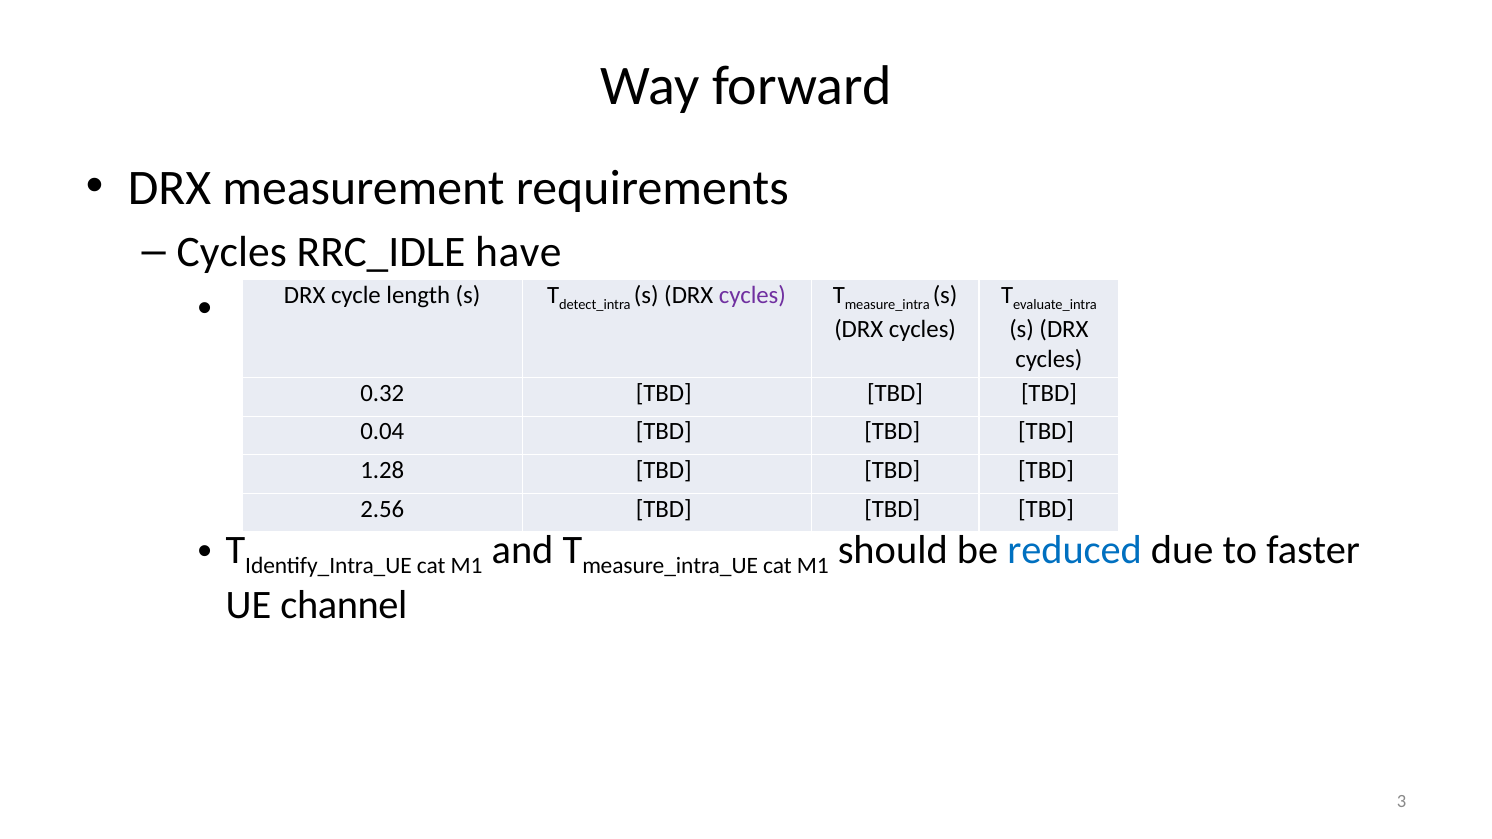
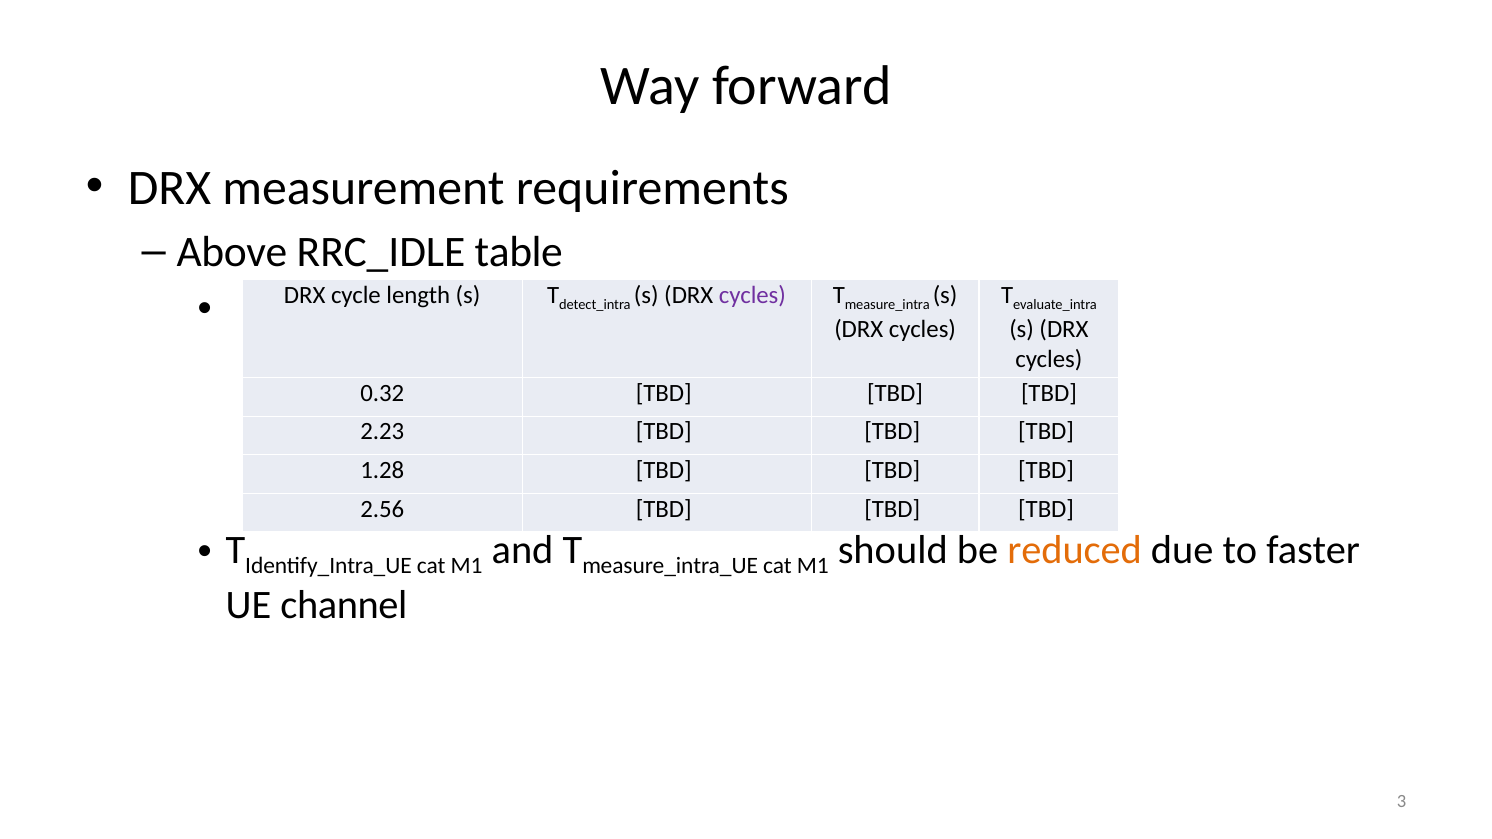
Cycles: Cycles -> Above (232, 252)
have: have -> table (519, 252)
0.04: 0.04 -> 2.23 (382, 432)
reduced colour: blue -> orange (1075, 550)
